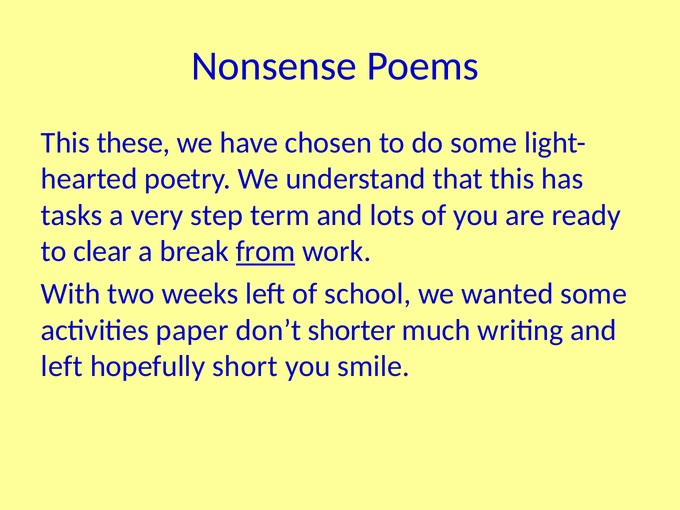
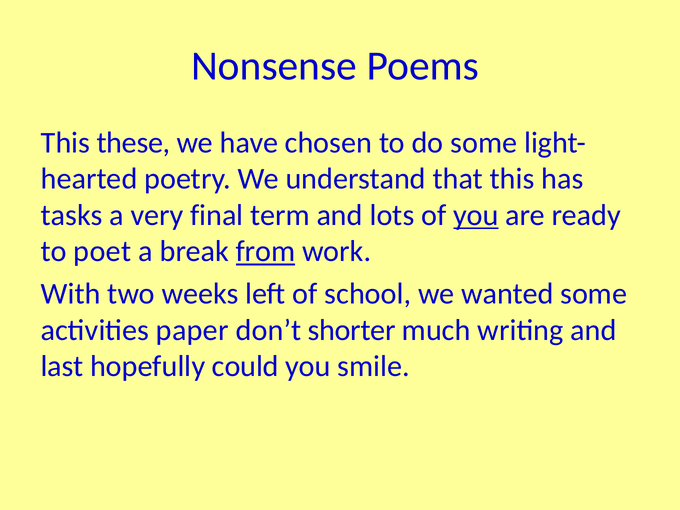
step: step -> final (217, 215)
you underline: none -> present (476, 215)
clear: clear -> poet (102, 251)
left: left -> last (62, 366)
short: short -> could (245, 366)
